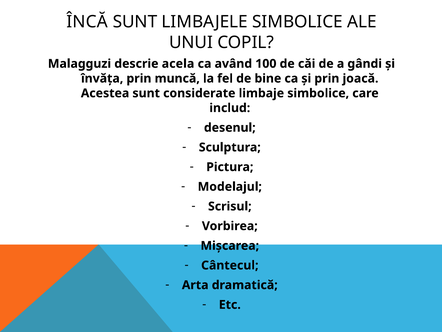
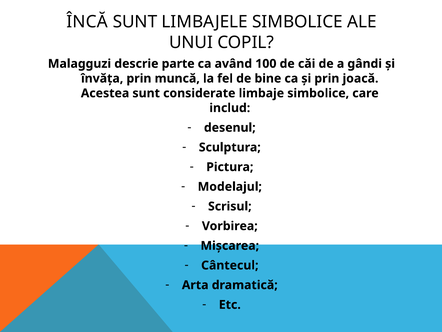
acela: acela -> parte (178, 64)
